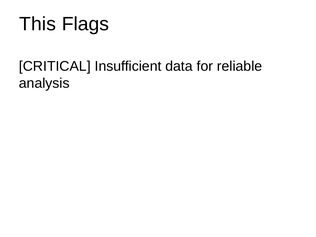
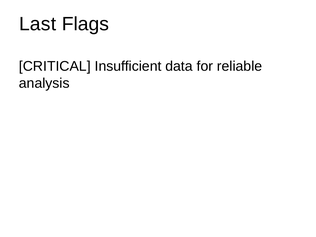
This: This -> Last (38, 24)
